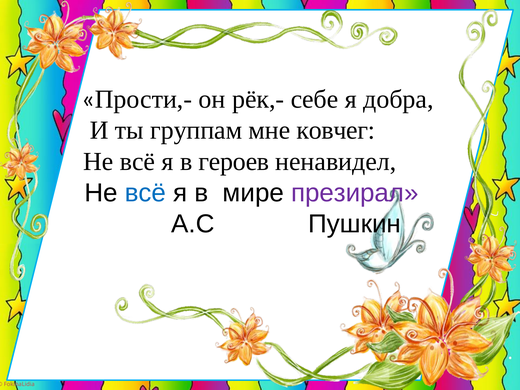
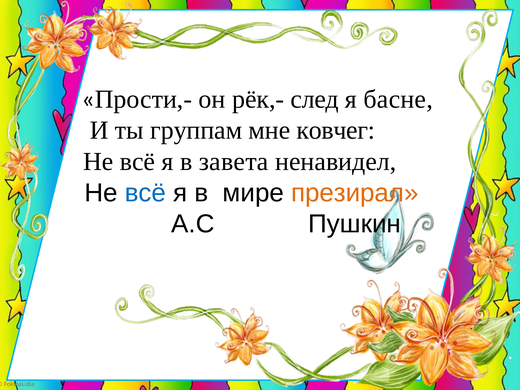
себе: себе -> след (315, 99)
добра: добра -> басне (398, 99)
героев: героев -> завета (234, 162)
презирал colour: purple -> orange (355, 193)
